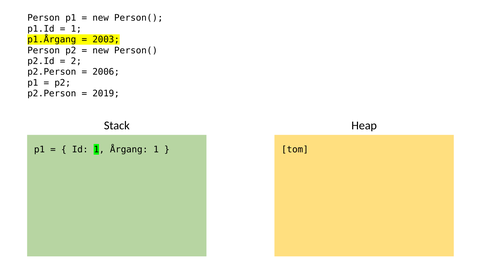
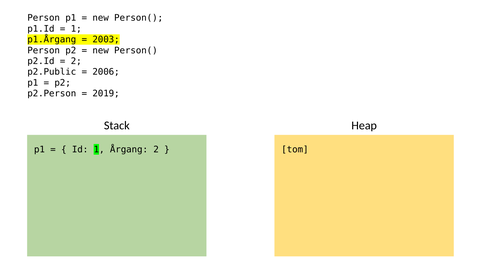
p2.Person: p2.Person -> p2.Public (52, 72)
Årgang 1: 1 -> 2 (156, 150)
